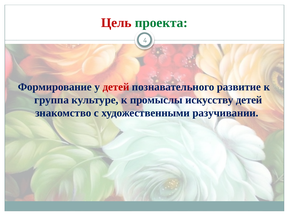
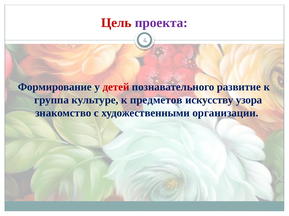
проекта colour: green -> purple (161, 23)
промыслы: промыслы -> предметов (156, 100)
искусству детей: детей -> узора (249, 100)
разучивании: разучивании -> организации (225, 113)
